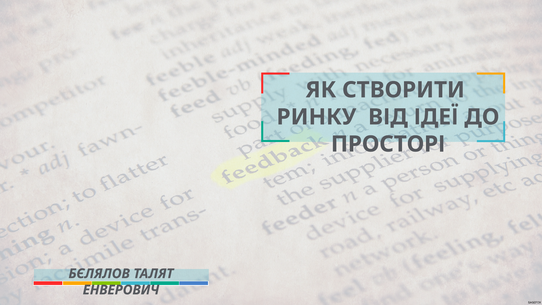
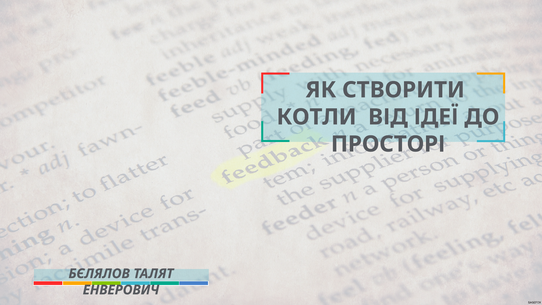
РИНКУ: РИНКУ -> КОТЛИ (317, 117)
